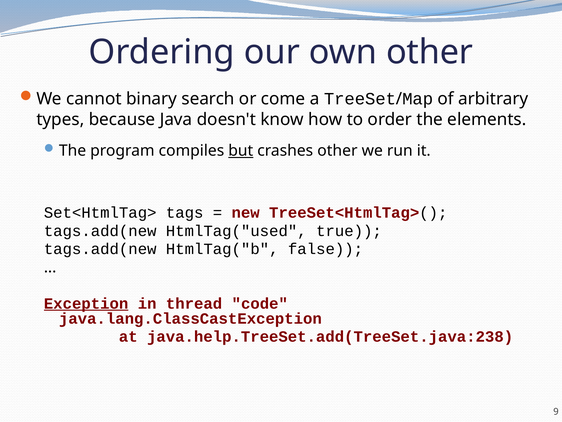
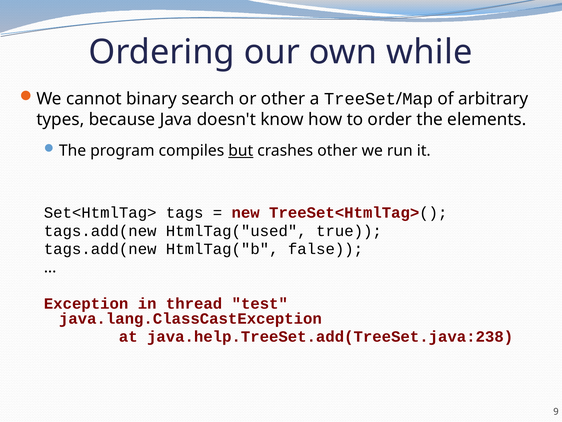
own other: other -> while (429, 52)
or come: come -> other (283, 99)
Exception underline: present -> none (86, 303)
code: code -> test (260, 303)
